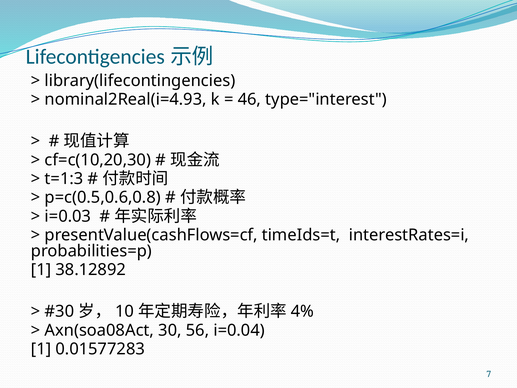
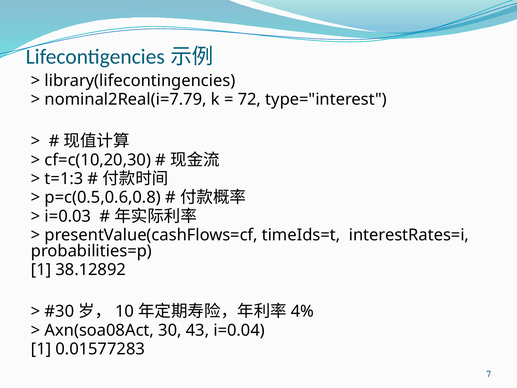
nominal2Real(i=4.93: nominal2Real(i=4.93 -> nominal2Real(i=7.79 (126, 99)
46: 46 -> 72 (249, 99)
56: 56 -> 43 (198, 330)
